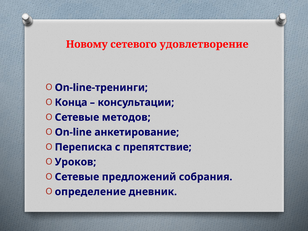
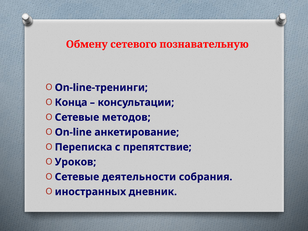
Новому: Новому -> Обмену (87, 44)
удовлетворение: удовлетворение -> познавательную (204, 44)
предложений: предложений -> деятельности (139, 177)
определение: определение -> иностранных (90, 192)
